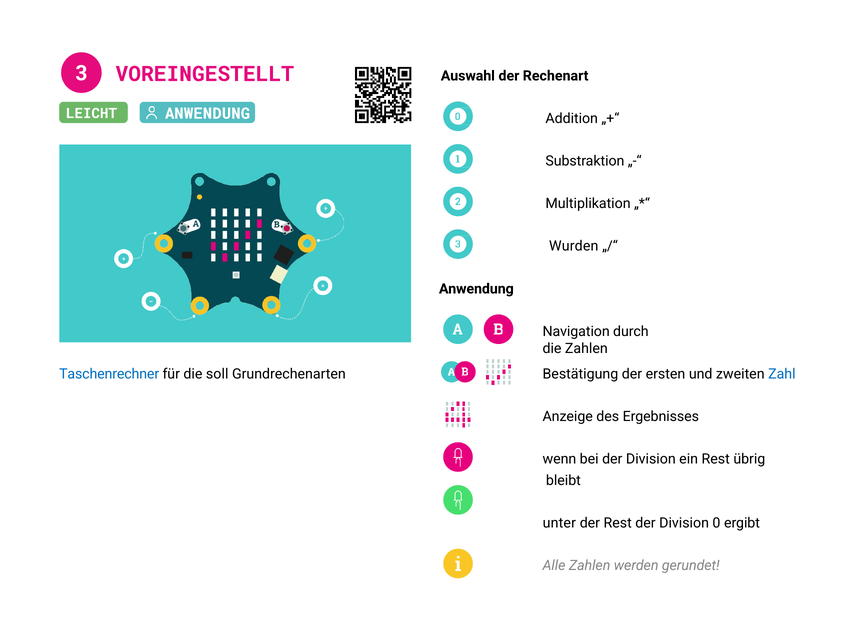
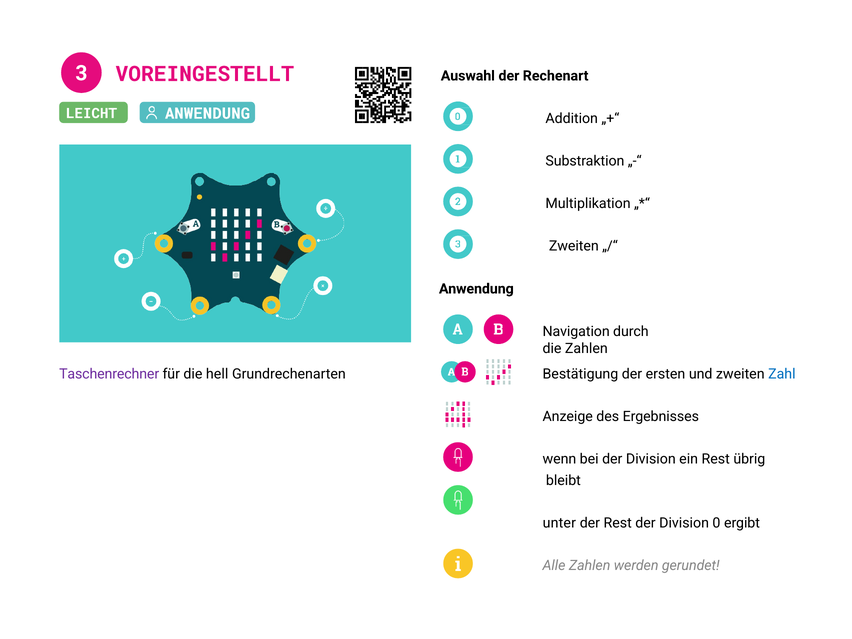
Wurden: Wurden -> Zweiten (574, 246)
Taschenrechner colour: blue -> purple (109, 374)
soll: soll -> hell (217, 374)
